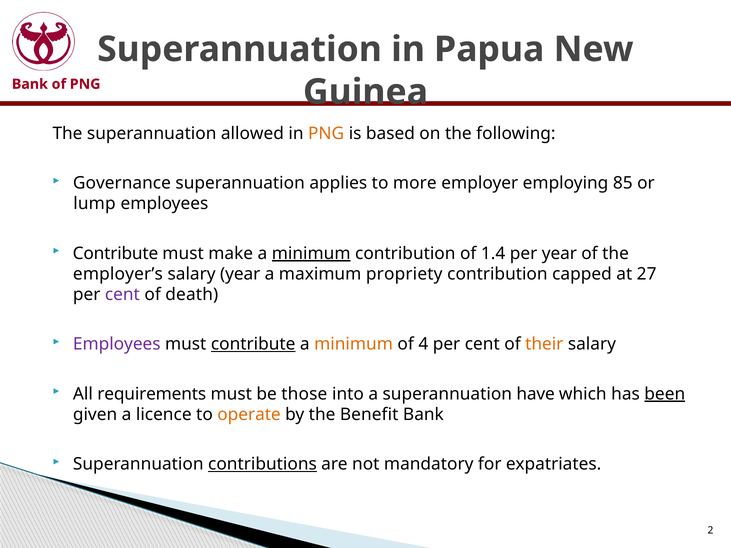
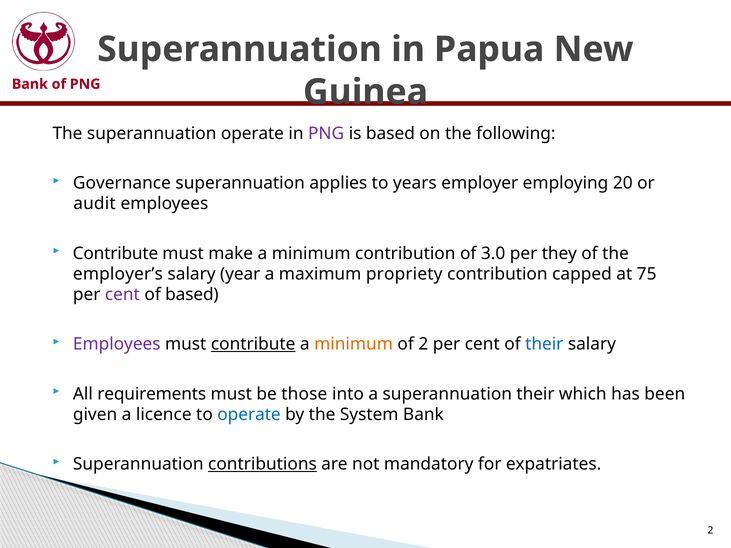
superannuation allowed: allowed -> operate (252, 134)
PNG colour: orange -> purple (326, 134)
more: more -> years (415, 183)
85: 85 -> 20 (623, 183)
lump: lump -> audit (94, 204)
minimum underline: present -> none (311, 253)
1.4: 1.4 -> 3.0 (493, 253)
per year: year -> they (559, 253)
27: 27 -> 75 (647, 274)
of death: death -> based (192, 295)
of 4: 4 -> 2 (423, 344)
their colour: orange -> blue (544, 344)
superannuation have: have -> their (536, 394)
been underline: present -> none (665, 394)
operate colour: orange -> blue (249, 415)
Benefit: Benefit -> System (369, 415)
